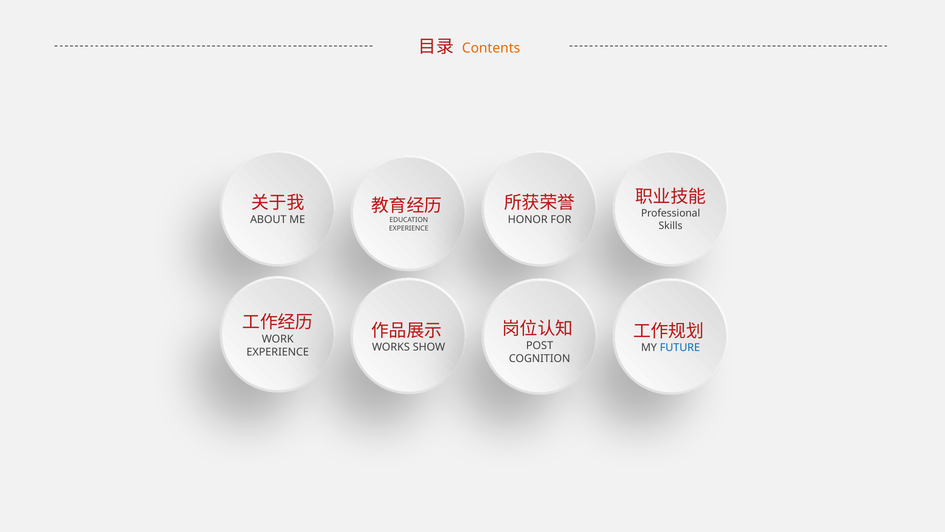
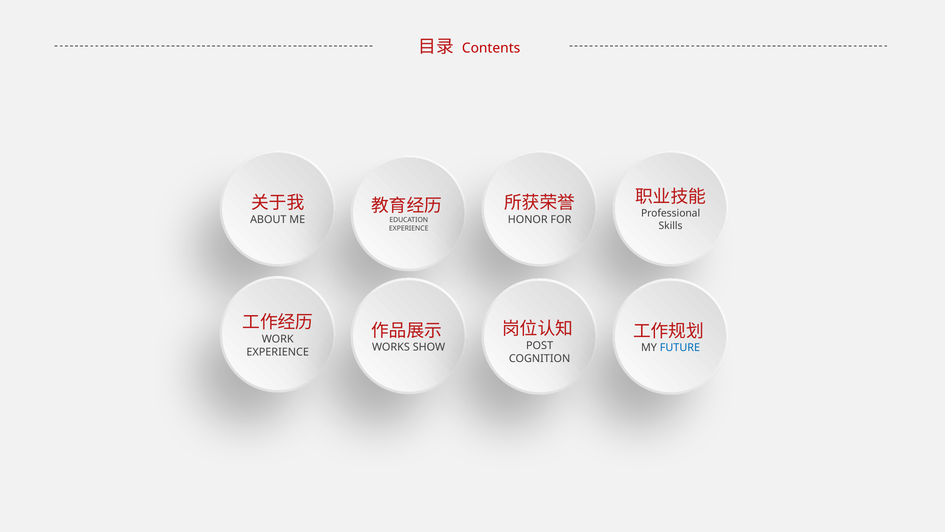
Contents colour: orange -> red (491, 48)
